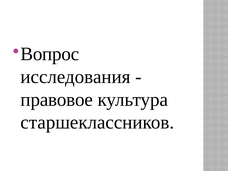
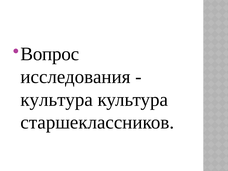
правовое: правовое -> культура (57, 100)
